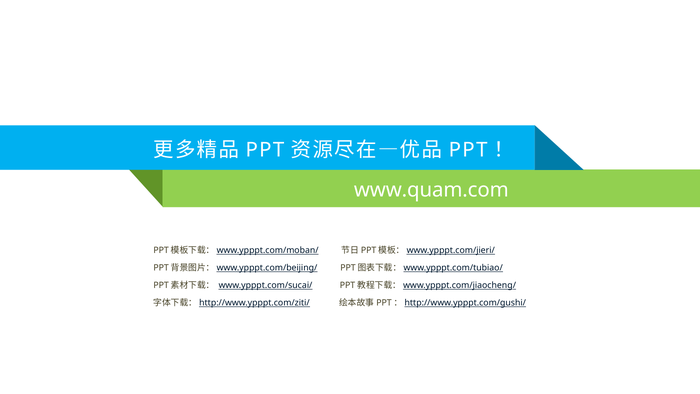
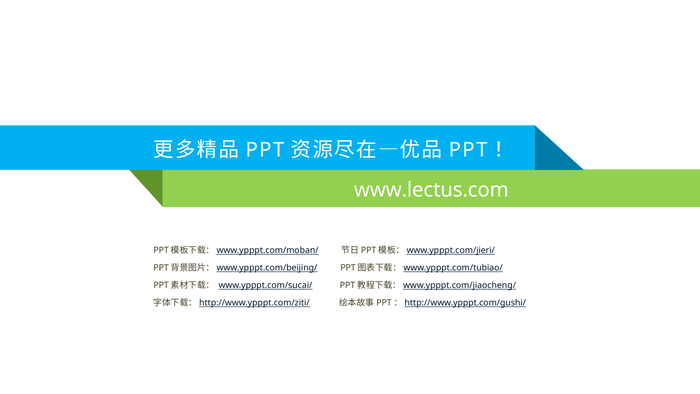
www.quam.com: www.quam.com -> www.lectus.com (431, 190)
